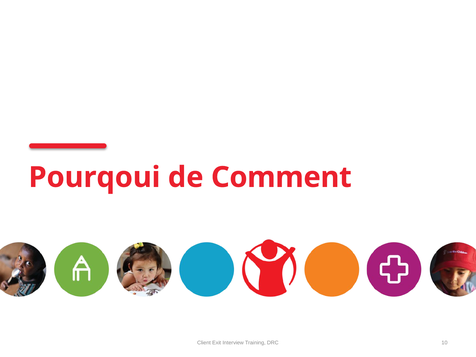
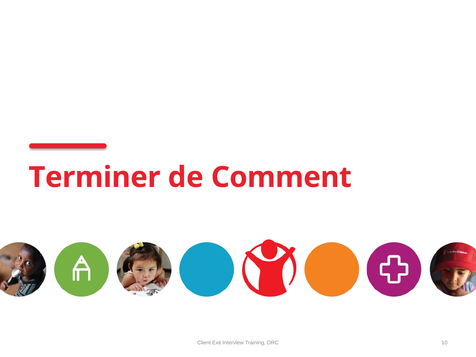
Pourqoui: Pourqoui -> Terminer (95, 177)
